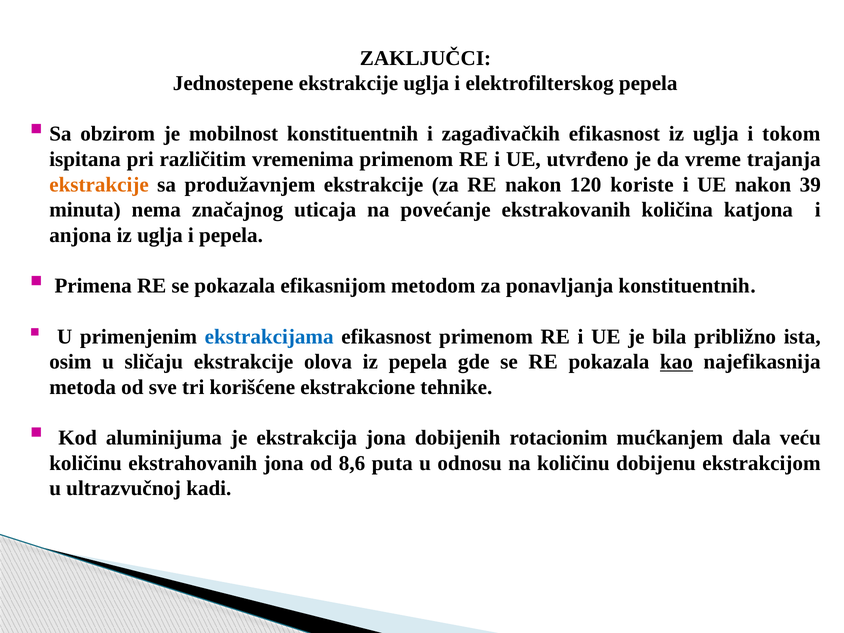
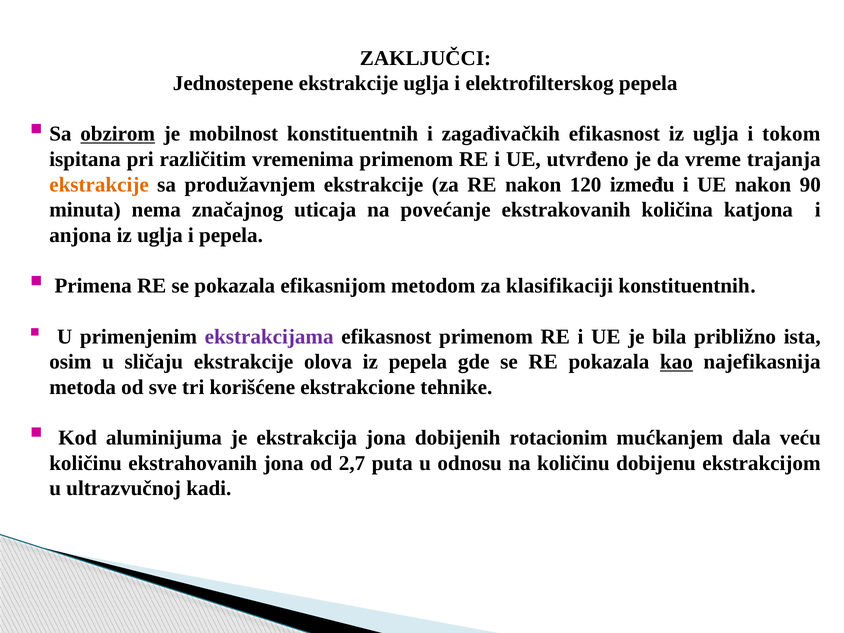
obzirom underline: none -> present (118, 134)
koriste: koriste -> između (642, 185)
39: 39 -> 90 (810, 185)
ponavljanja: ponavljanja -> klasifikaciji (559, 286)
ekstrakcijama colour: blue -> purple (269, 337)
8,6: 8,6 -> 2,7 (352, 463)
